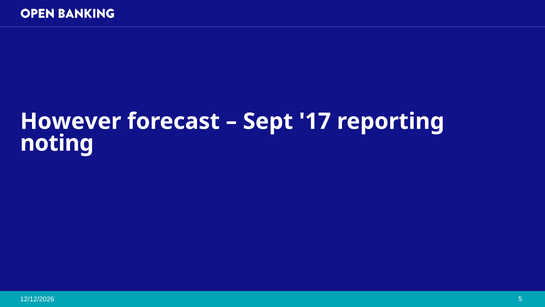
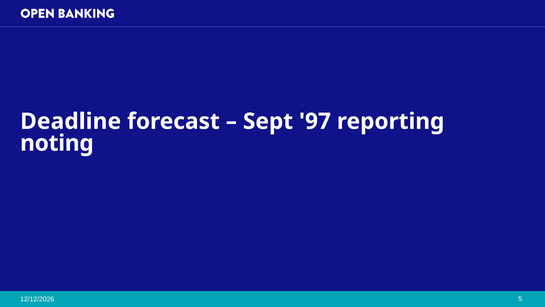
However: However -> Deadline (71, 121)
17: 17 -> 97 (315, 121)
